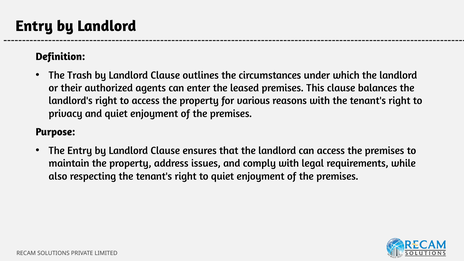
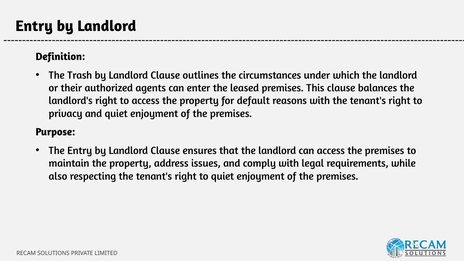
various: various -> default (253, 101)
